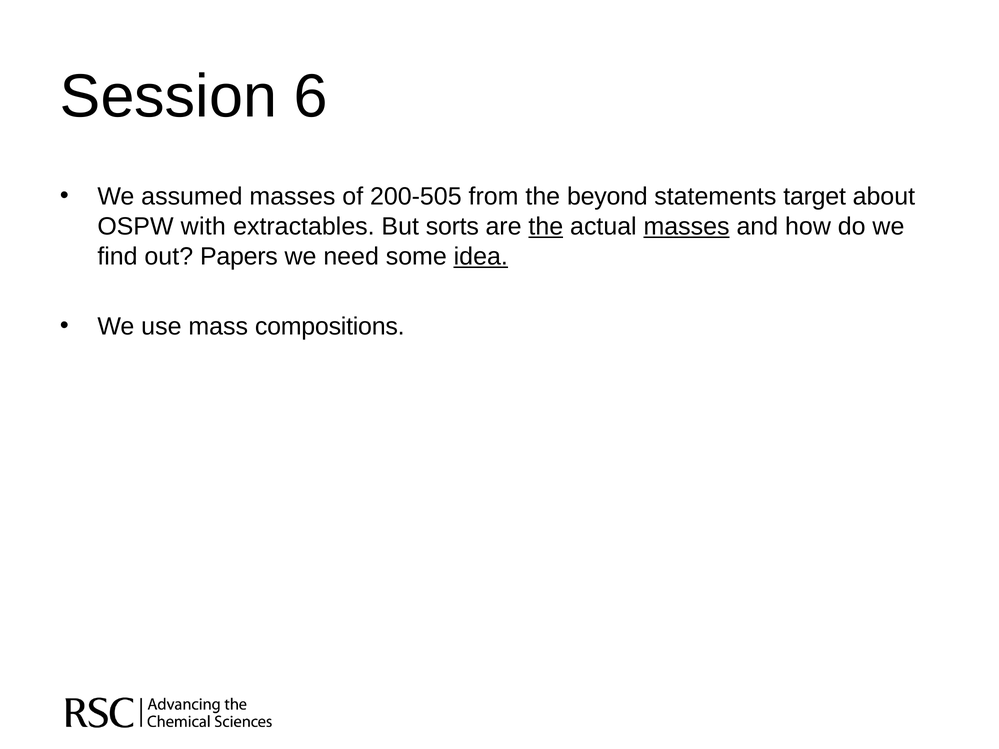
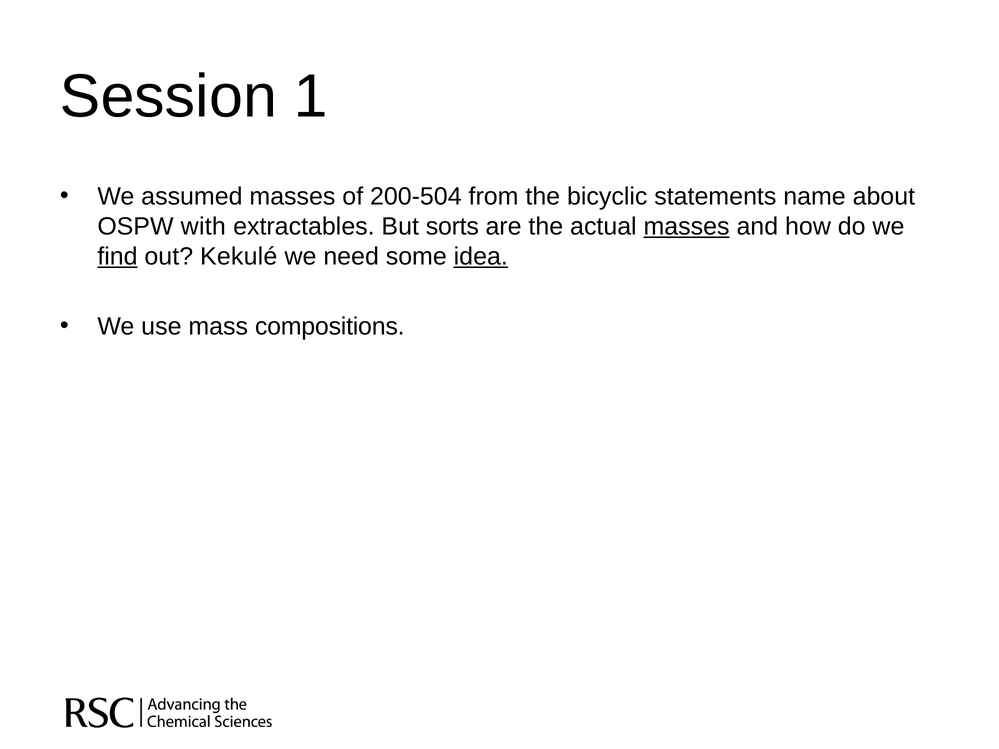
6: 6 -> 1 (311, 97)
200-505: 200-505 -> 200-504 (416, 197)
beyond: beyond -> bicyclic (607, 197)
target: target -> name (815, 197)
the underline: present -> none (546, 227)
find underline: none -> present (118, 256)
Papers: Papers -> Kekulé (239, 256)
